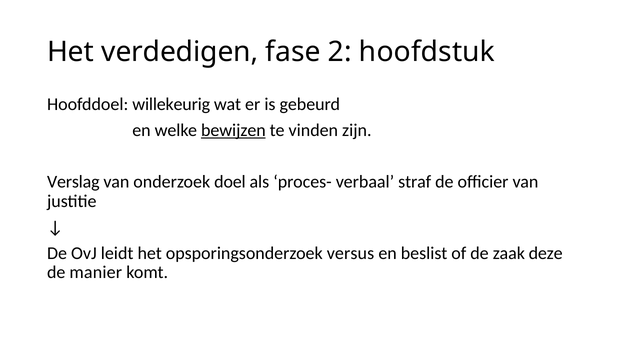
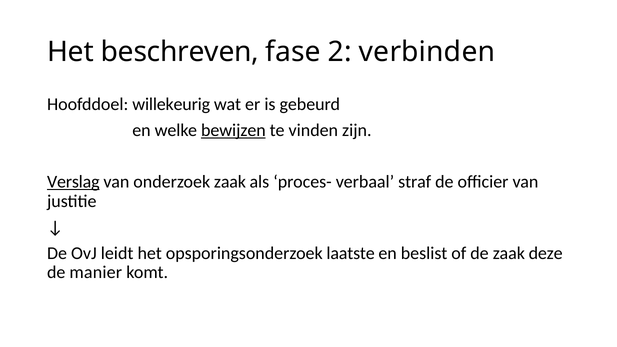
verdedigen: verdedigen -> beschreven (180, 52)
hoofdstuk: hoofdstuk -> verbinden (427, 52)
Verslag underline: none -> present (73, 182)
onderzoek doel: doel -> zaak (230, 182)
versus: versus -> laatste (351, 253)
